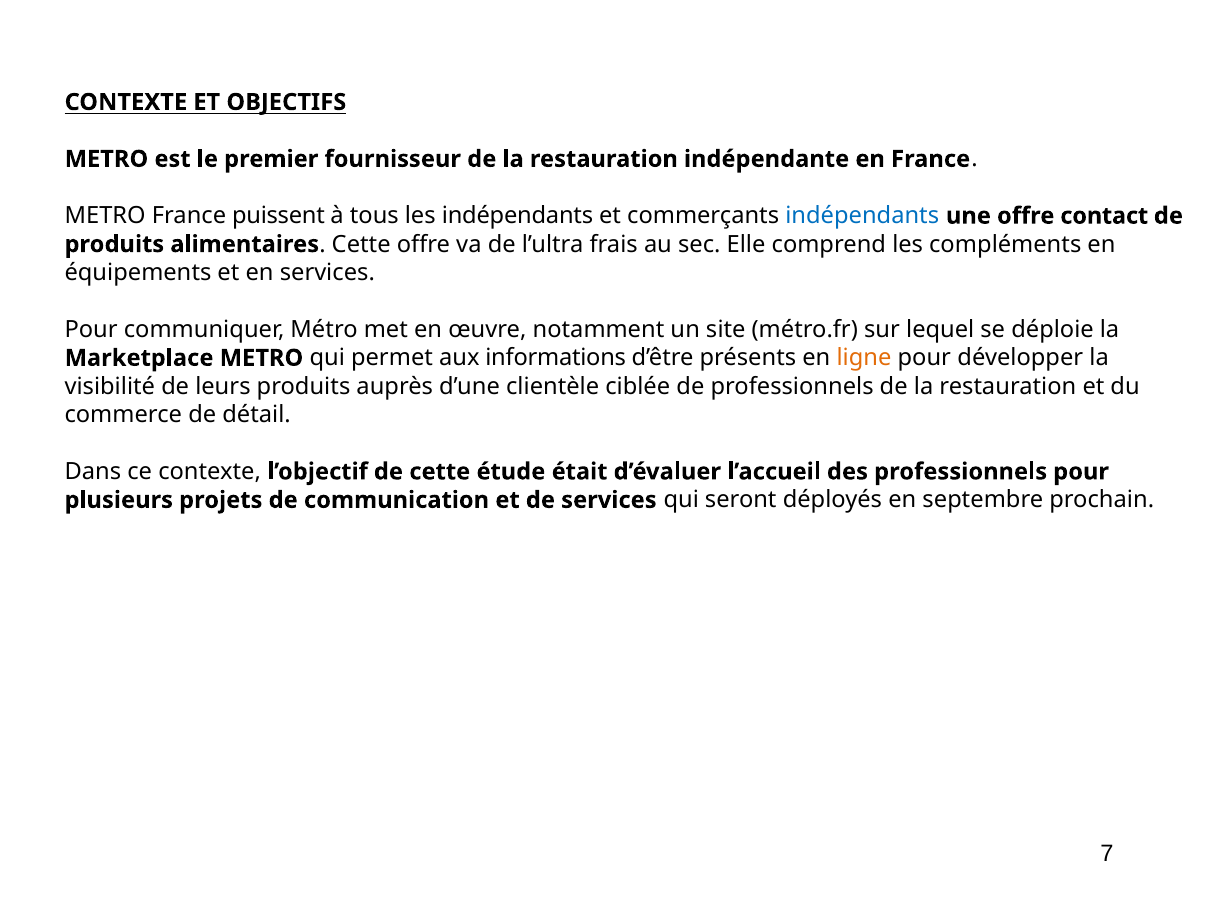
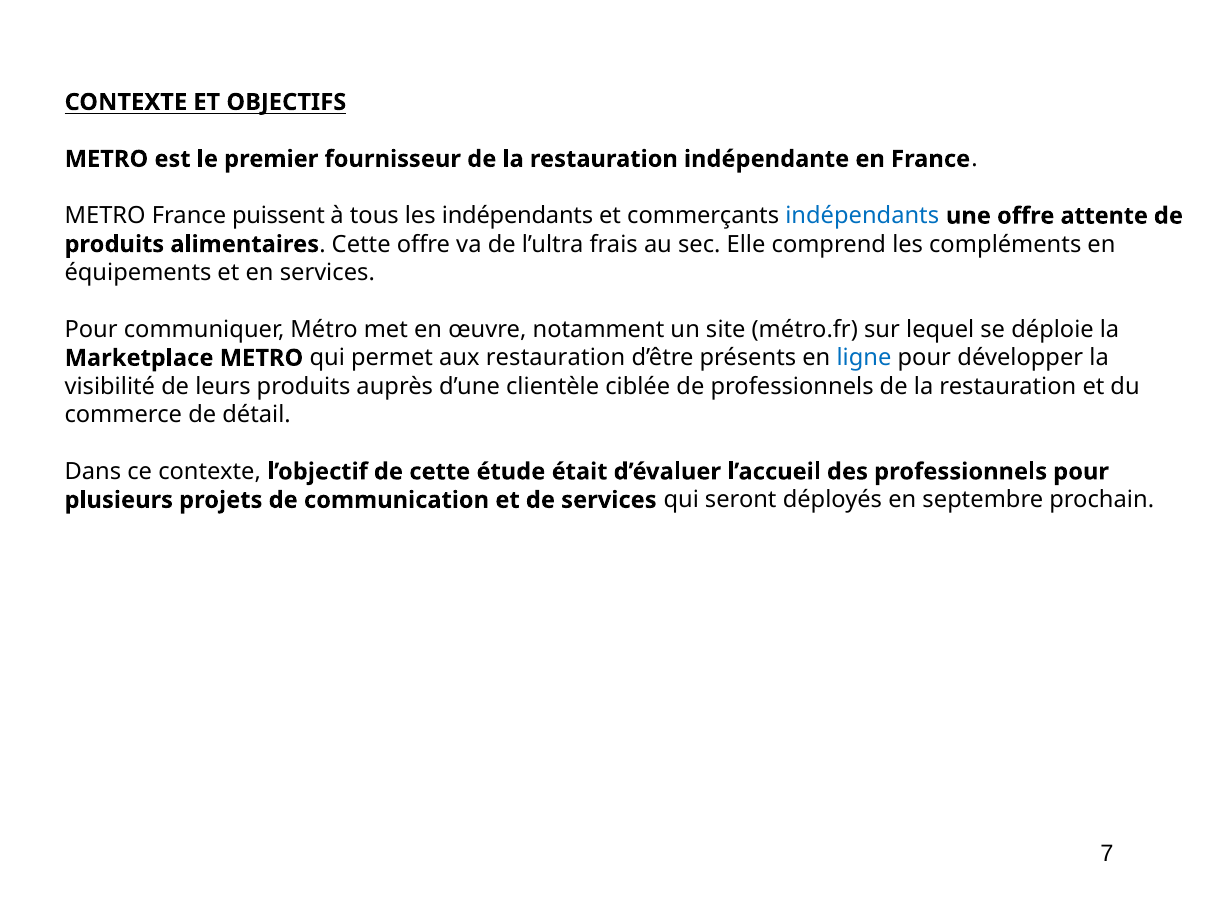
contact: contact -> attente (1104, 216)
aux informations: informations -> restauration (555, 358)
ligne colour: orange -> blue (864, 358)
